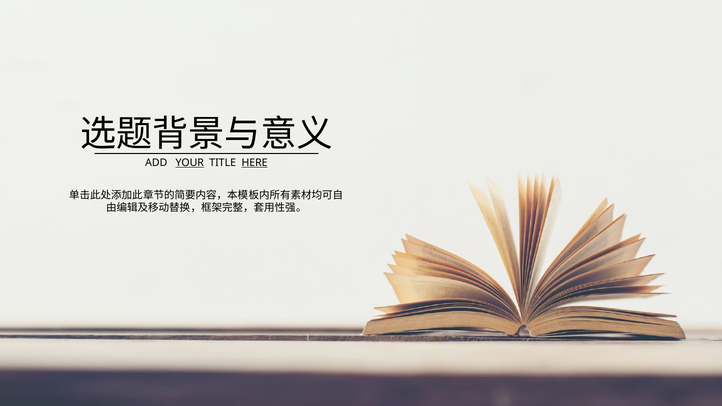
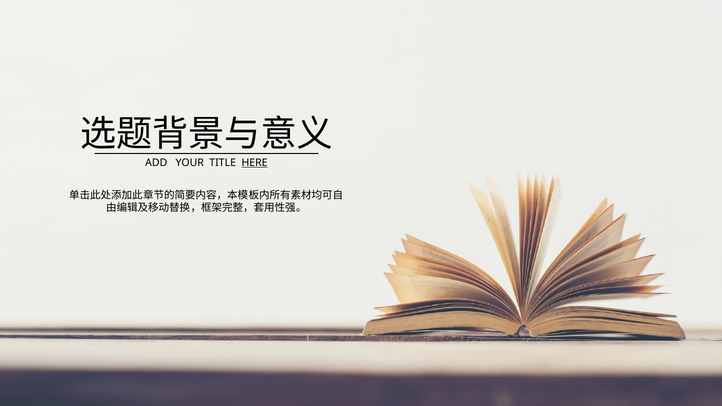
YOUR underline: present -> none (190, 163)
